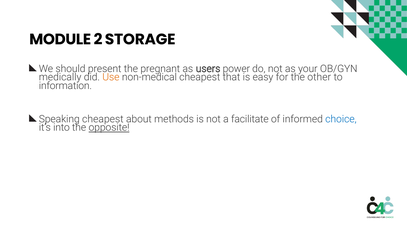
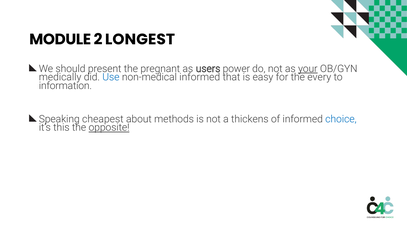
STORAGE: STORAGE -> LONGEST (140, 39)
your underline: none -> present (308, 69)
Use colour: orange -> blue (111, 77)
non-medical cheapest: cheapest -> informed (200, 77)
other: other -> every (319, 77)
facilitate: facilitate -> thickens (250, 119)
into: into -> this (61, 128)
